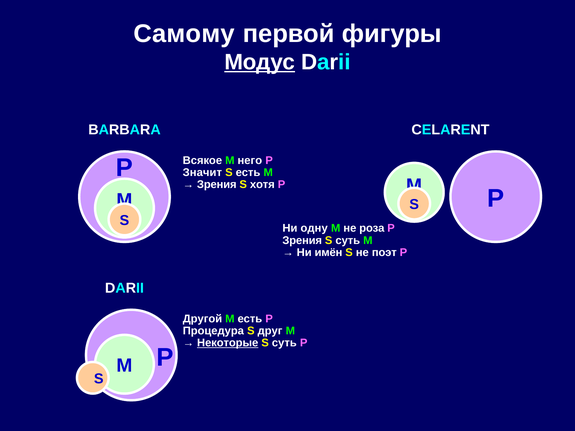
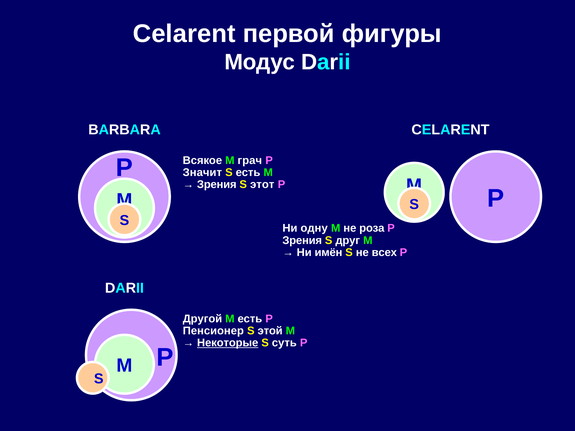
Самому: Самому -> Celarent (184, 34)
Модус underline: present -> none (260, 62)
него: него -> грач (250, 160)
хотя: хотя -> этот (262, 185)
суть: суть -> друг (348, 240)
поэт: поэт -> всех (384, 253)
Процедура: Процедура -> Пенсионер (213, 331)
друг: друг -> этой (270, 331)
